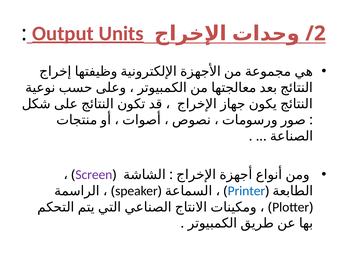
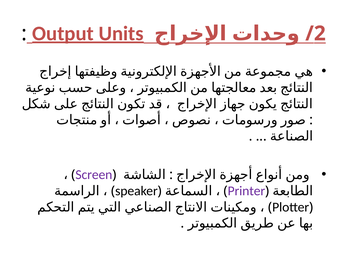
Printer colour: blue -> purple (246, 191)
